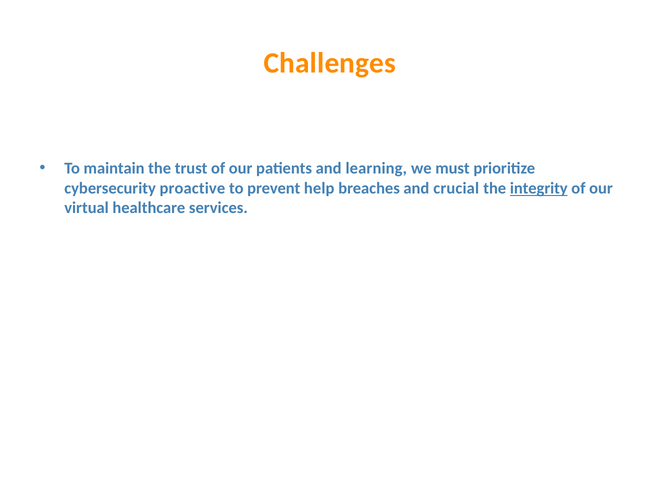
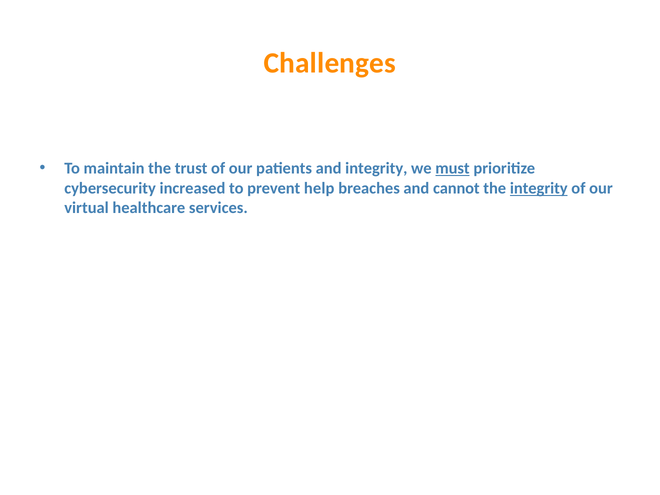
and learning: learning -> integrity (376, 168)
must underline: none -> present (452, 168)
proactive: proactive -> increased (192, 188)
crucial: crucial -> cannot (456, 188)
